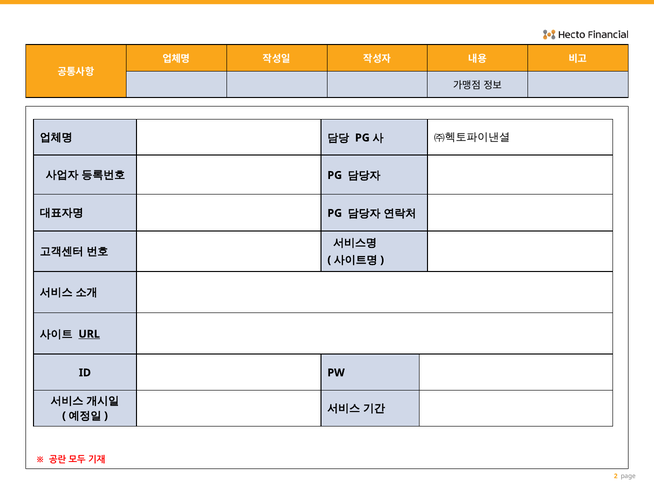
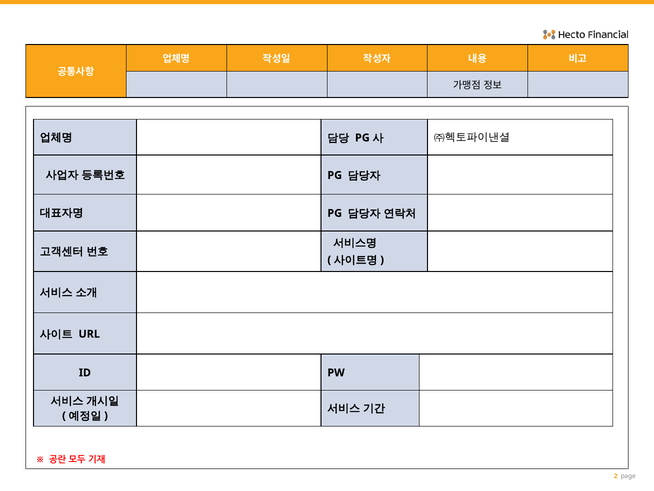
URL underline: present -> none (89, 334)
